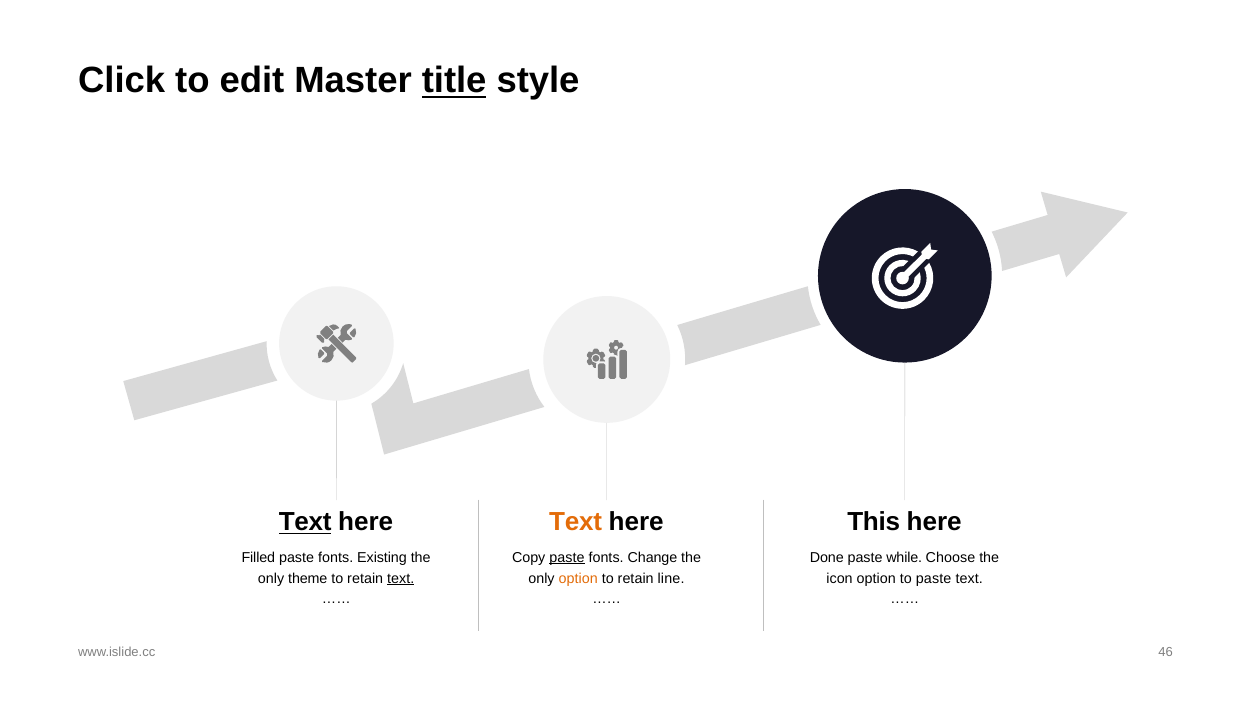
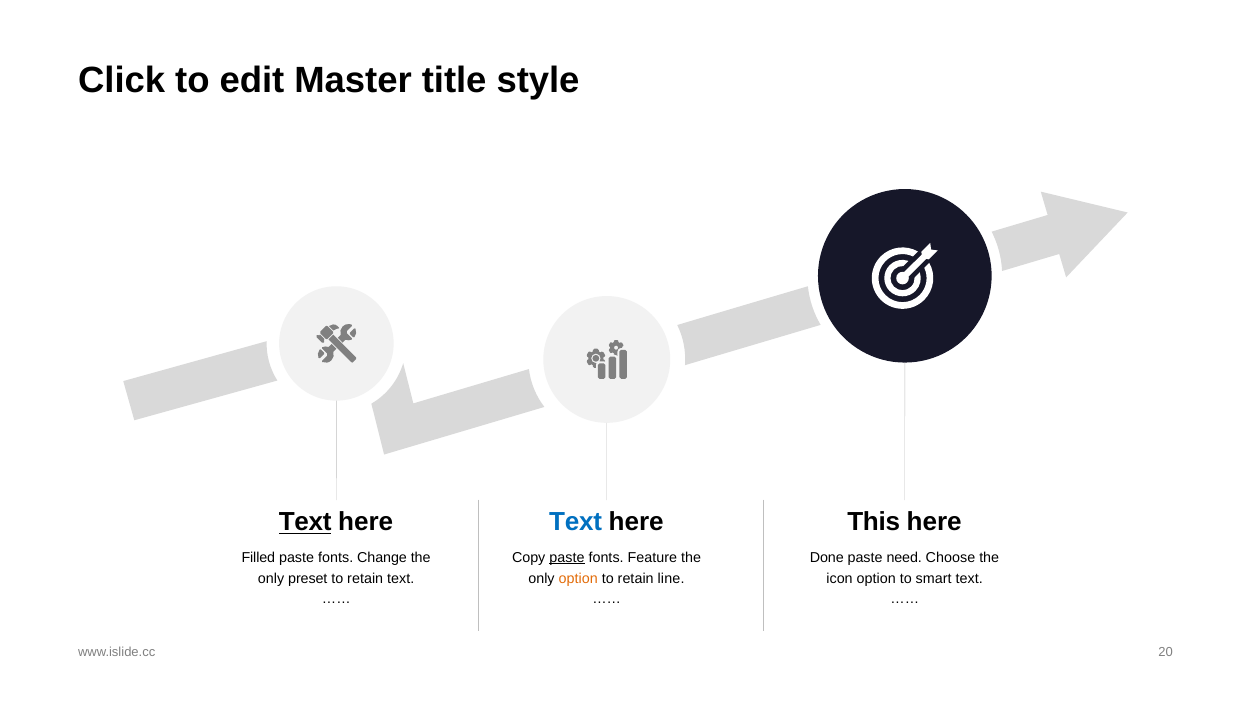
title underline: present -> none (454, 81)
Text colour: orange -> blue (576, 522)
Existing: Existing -> Change (382, 557)
Change: Change -> Feature (652, 557)
while: while -> need (904, 557)
theme: theme -> preset (308, 578)
text underline: present -> none (401, 578)
to paste: paste -> smart (934, 578)
46: 46 -> 20 (1166, 652)
